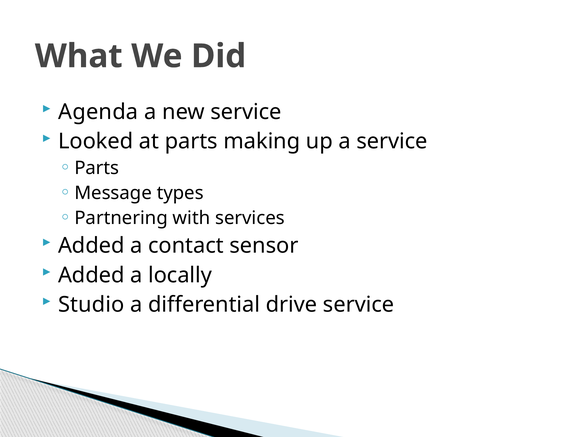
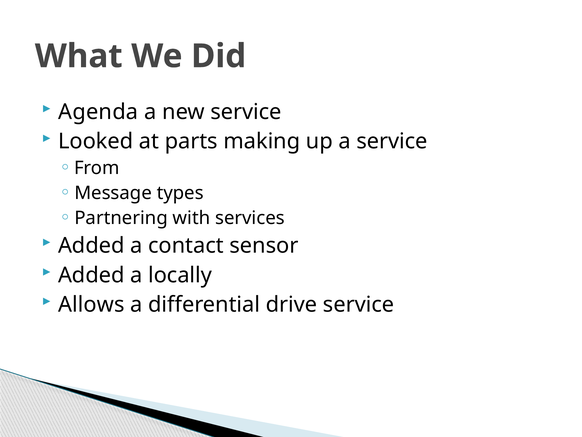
Parts: Parts -> From (97, 168)
Studio: Studio -> Allows (91, 304)
